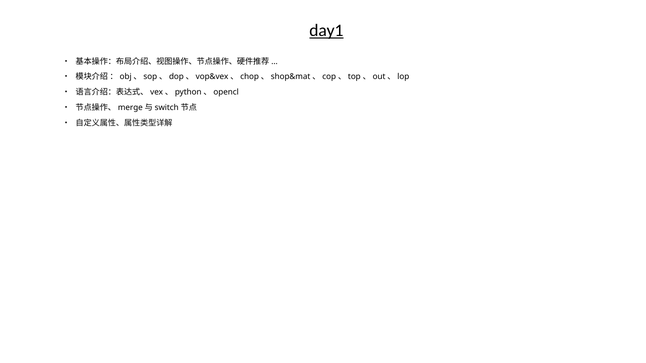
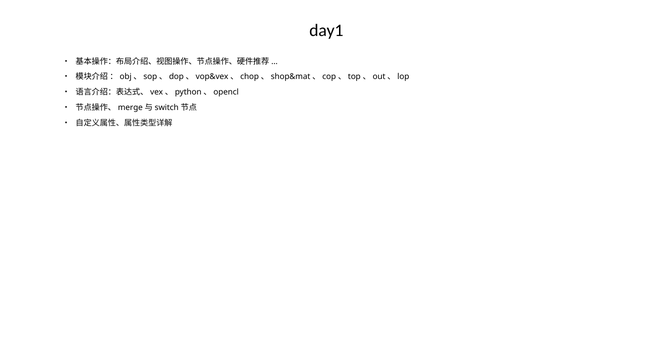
day1 underline: present -> none (326, 30)
